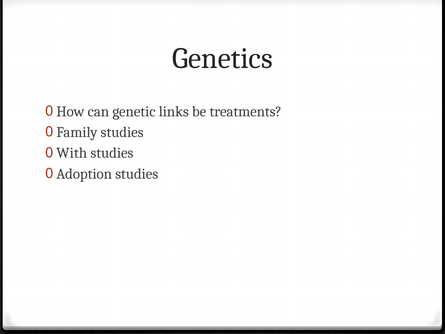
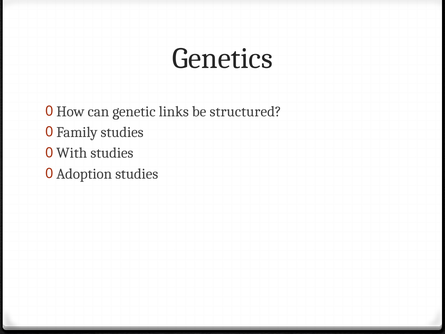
treatments: treatments -> structured (245, 111)
